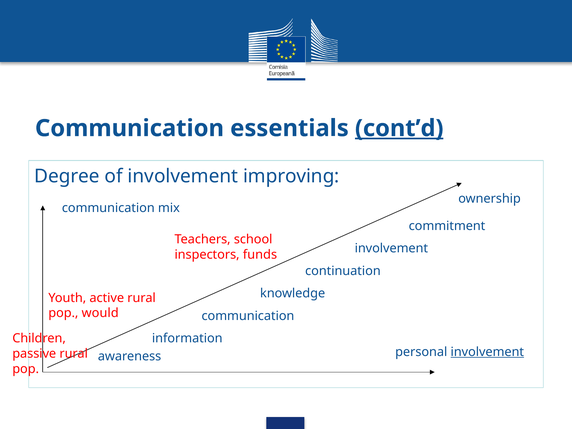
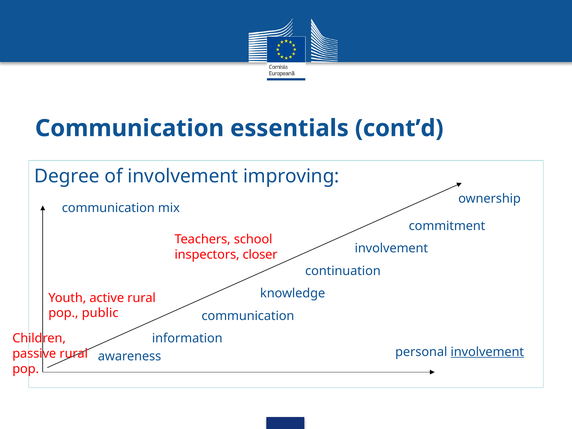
cont’d underline: present -> none (399, 128)
funds: funds -> closer (260, 255)
would: would -> public (100, 313)
